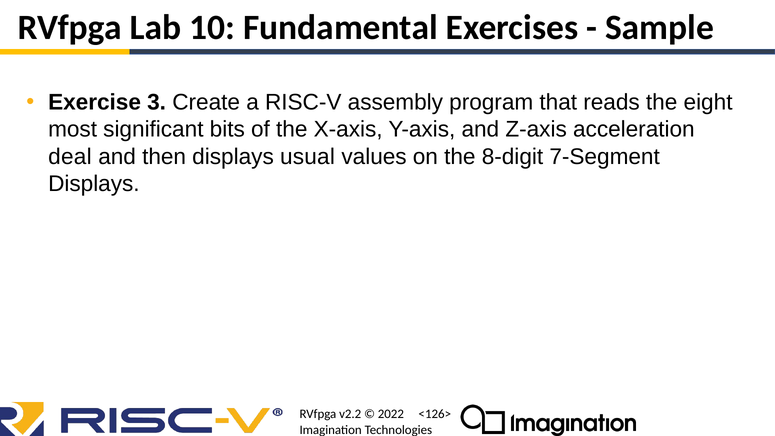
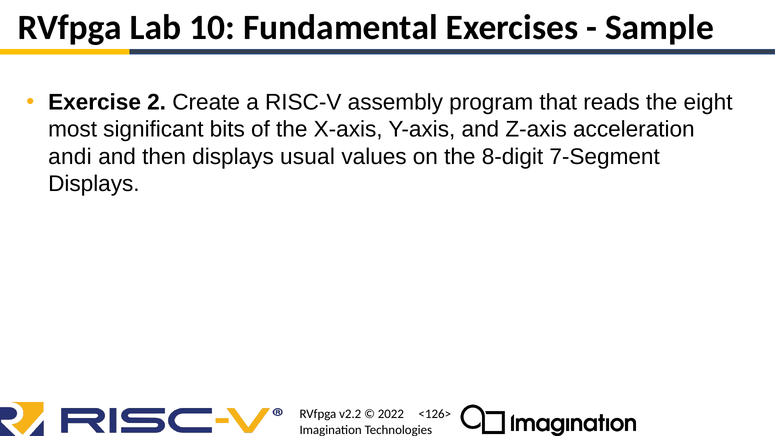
3: 3 -> 2 (157, 102)
deal: deal -> andi (70, 157)
